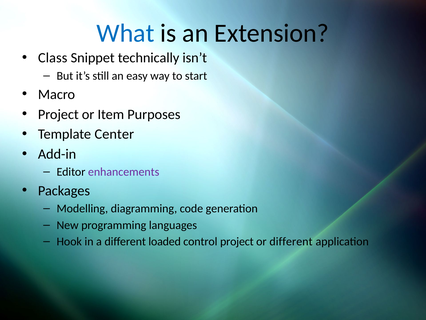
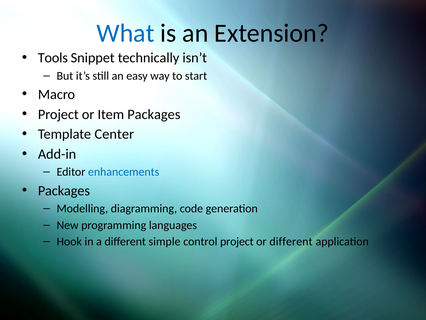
Class: Class -> Tools (53, 58)
Item Purposes: Purposes -> Packages (154, 114)
enhancements colour: purple -> blue (124, 172)
loaded: loaded -> simple (165, 241)
